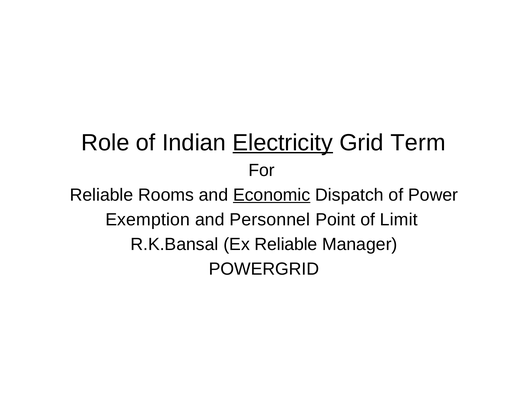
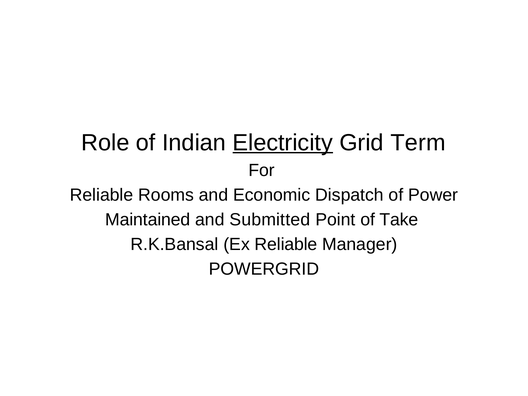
Economic underline: present -> none (272, 195)
Exemption: Exemption -> Maintained (148, 220)
Personnel: Personnel -> Submitted (270, 220)
Limit: Limit -> Take (399, 220)
